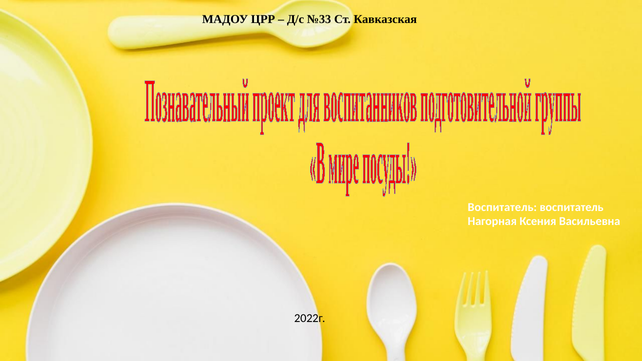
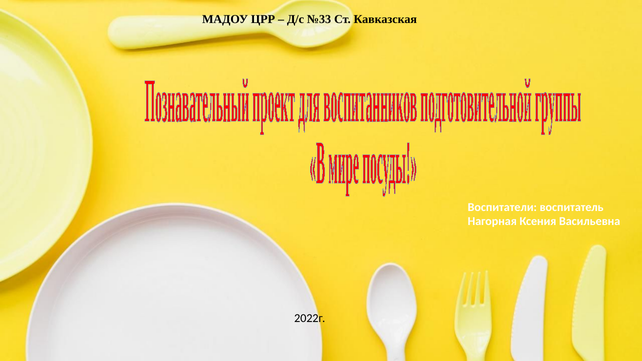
Воспитатель: Воспитатель -> Воспитатели (502, 207)
